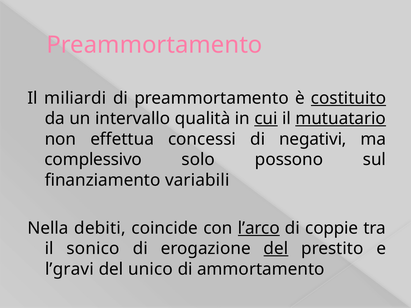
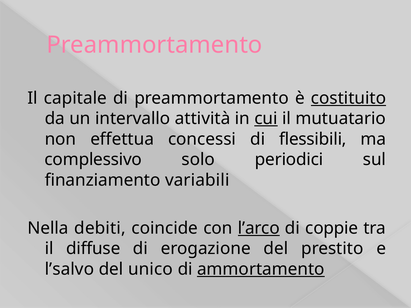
miliardi: miliardi -> capitale (75, 98)
qualità: qualità -> attività (203, 119)
mutuatario underline: present -> none (341, 119)
negativi: negativi -> flessibili (313, 139)
possono: possono -> periodici (289, 160)
sonico: sonico -> diffuse (93, 249)
del underline: present -> none (276, 249)
l’gravi: l’gravi -> l’salvo (69, 269)
ammortamento underline: none -> present (261, 269)
